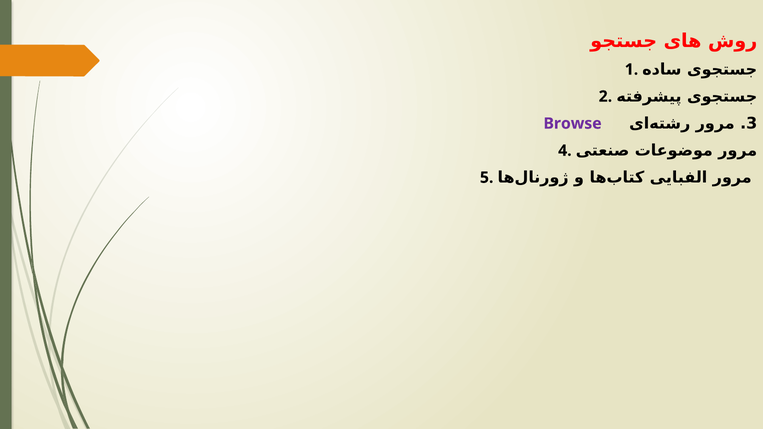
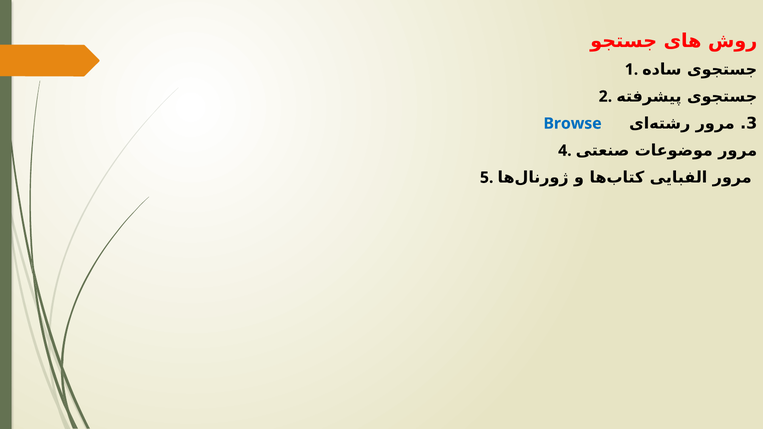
Browse colour: purple -> blue (573, 124)
